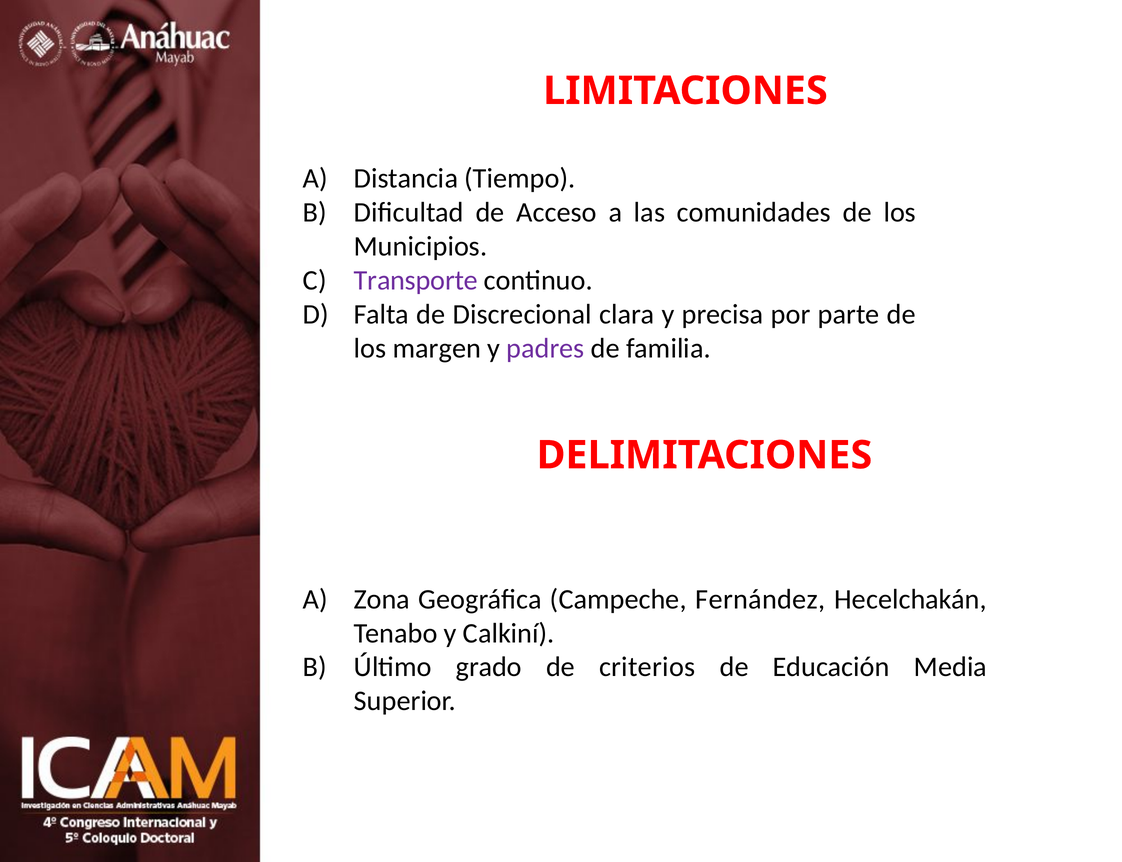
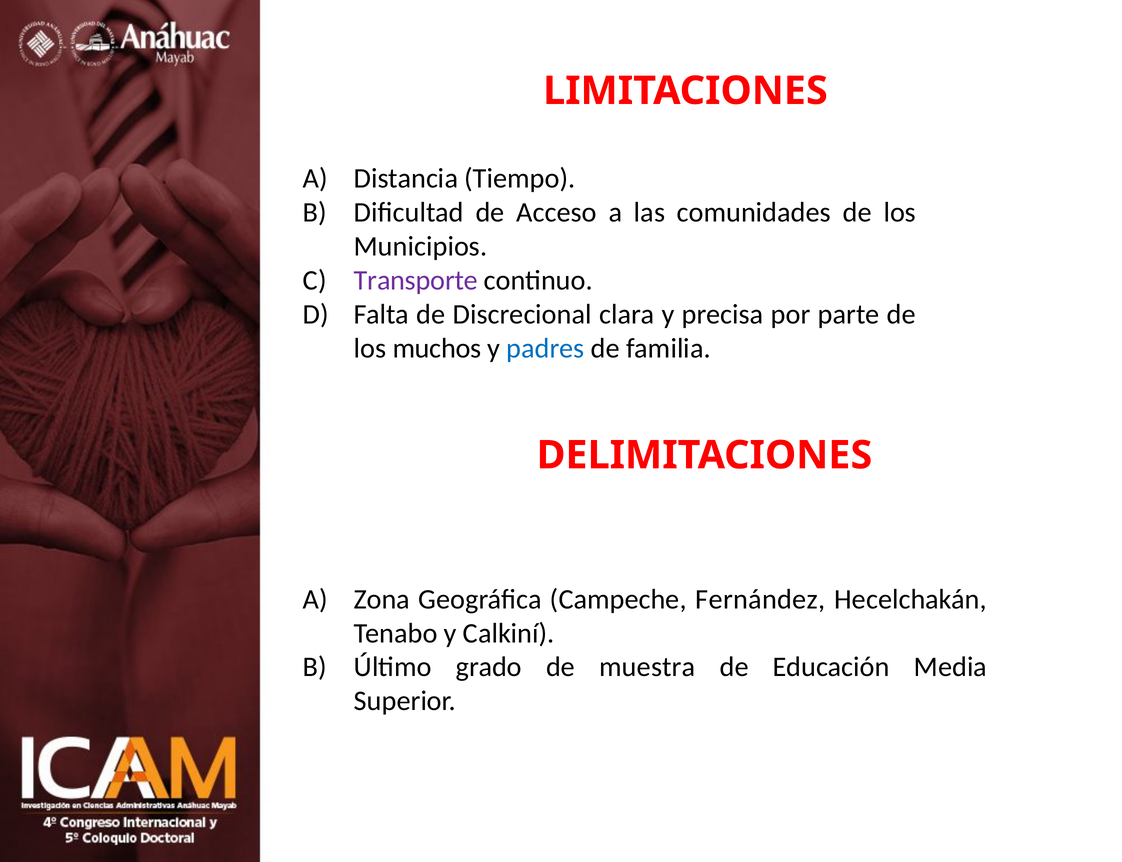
margen: margen -> muchos (437, 348)
padres colour: purple -> blue (546, 348)
criterios: criterios -> muestra (647, 667)
